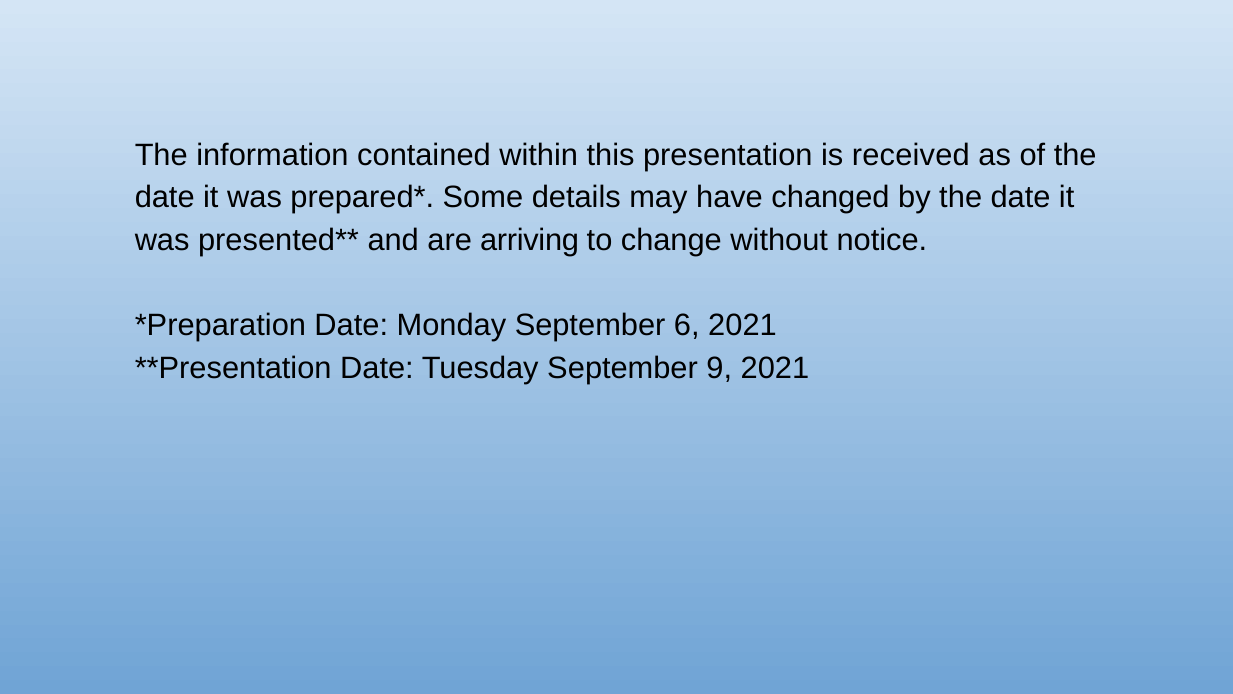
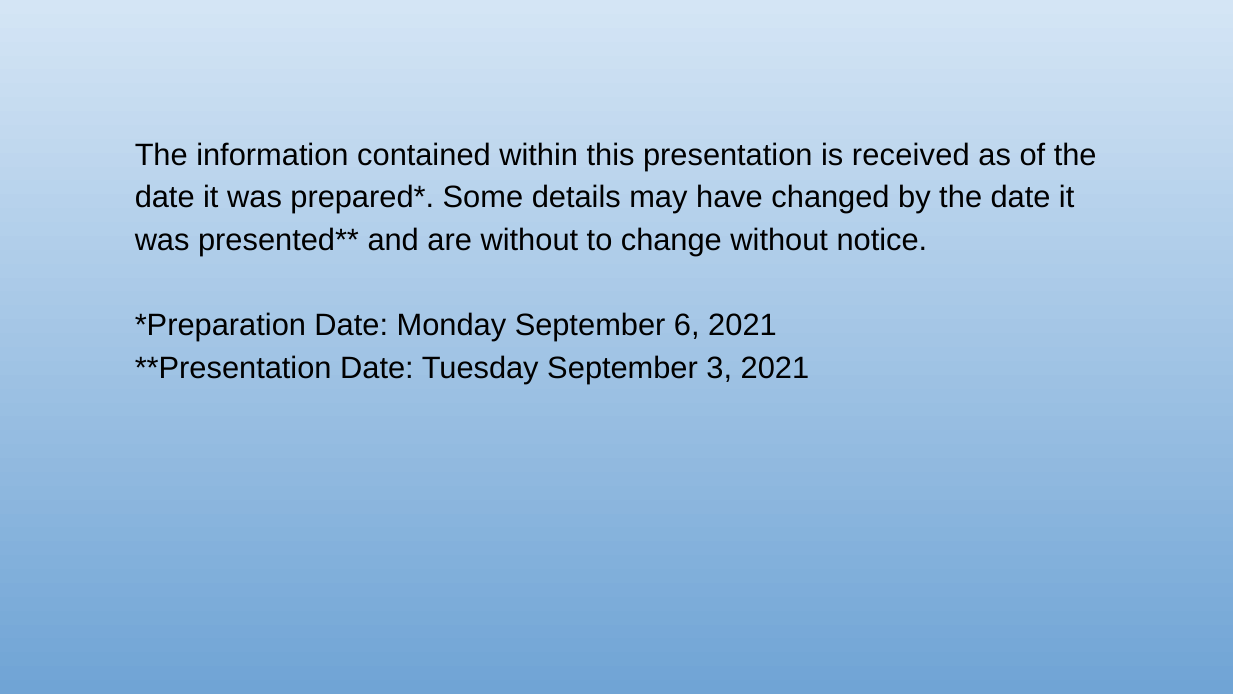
are arriving: arriving -> without (529, 240)
9: 9 -> 3 (719, 368)
